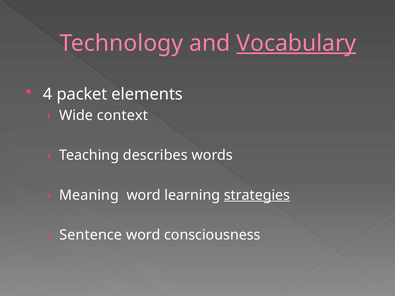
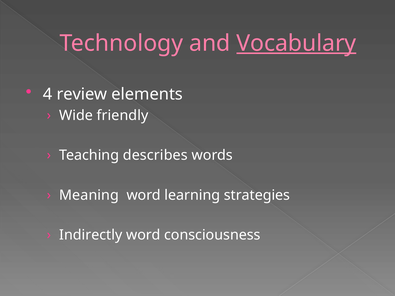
packet: packet -> review (82, 94)
context: context -> friendly (122, 115)
strategies underline: present -> none (257, 195)
Sentence: Sentence -> Indirectly (91, 235)
